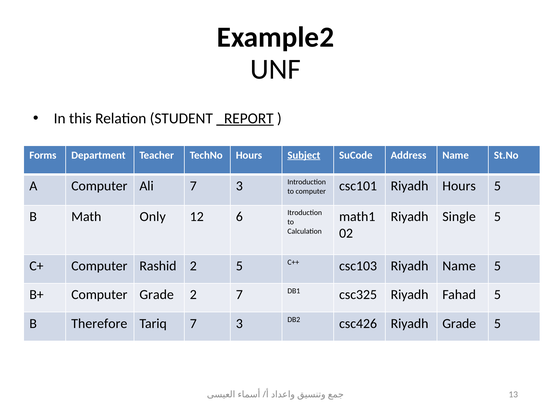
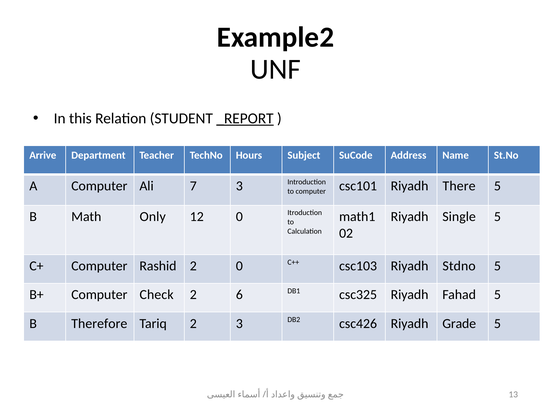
Forms: Forms -> Arrive (43, 155)
Subject underline: present -> none (304, 155)
Riyadh Hours: Hours -> There (459, 186)
12 6: 6 -> 0 (239, 217)
2 5: 5 -> 0 (239, 266)
Riyadh Name: Name -> Stdno (459, 266)
Computer Grade: Grade -> Check (157, 295)
2 7: 7 -> 6 (239, 295)
Tariq 7: 7 -> 2 (193, 324)
